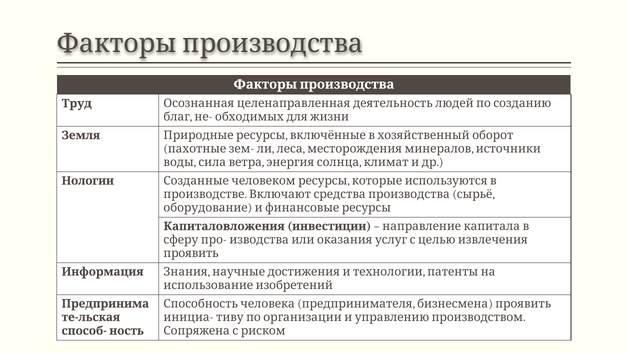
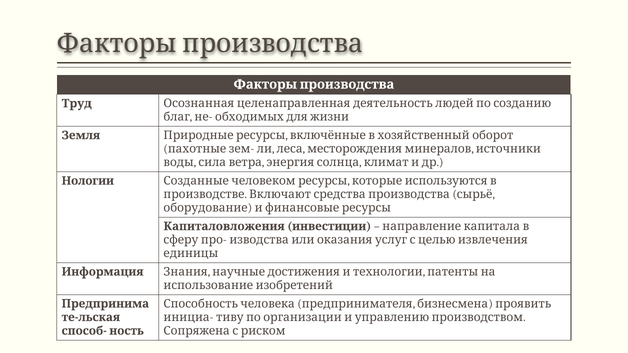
проявить: проявить -> единицы (191, 254)
